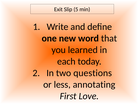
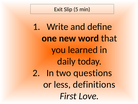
each: each -> daily (66, 61)
annotating: annotating -> definitions (94, 84)
